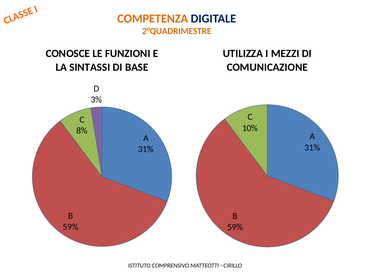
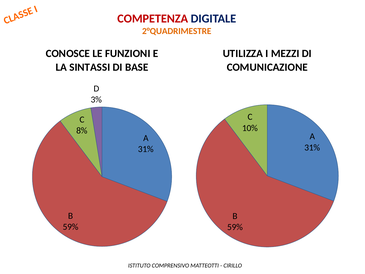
COMPETENZA colour: orange -> red (153, 19)
